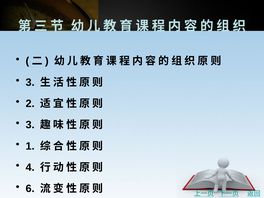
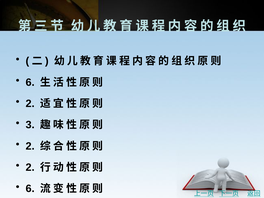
3: 3 -> 6 (30, 82)
1: 1 -> 2 (30, 146)
4: 4 -> 2 (30, 167)
